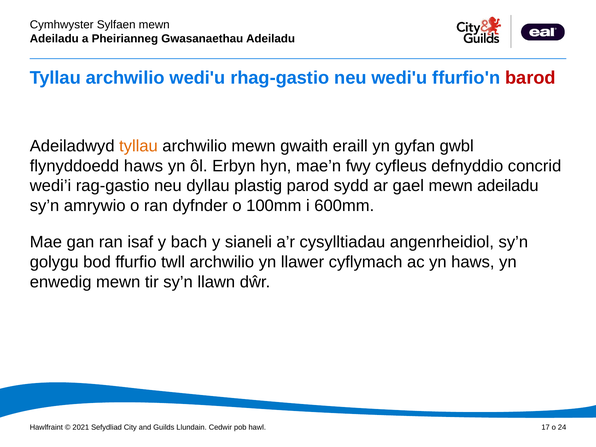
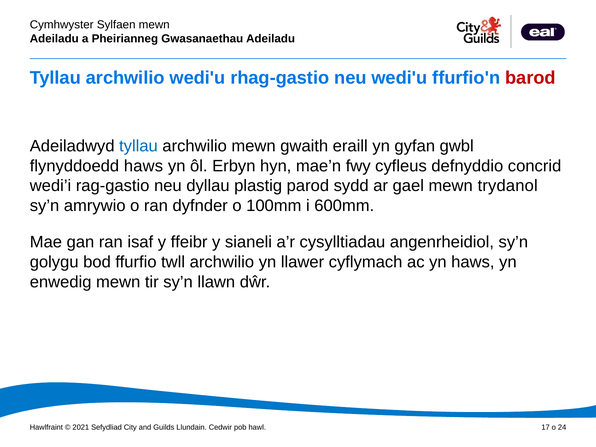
tyllau colour: orange -> blue (138, 146)
gael mewn adeiladu: adeiladu -> trydanol (508, 186)
bach: bach -> ffeibr (189, 242)
